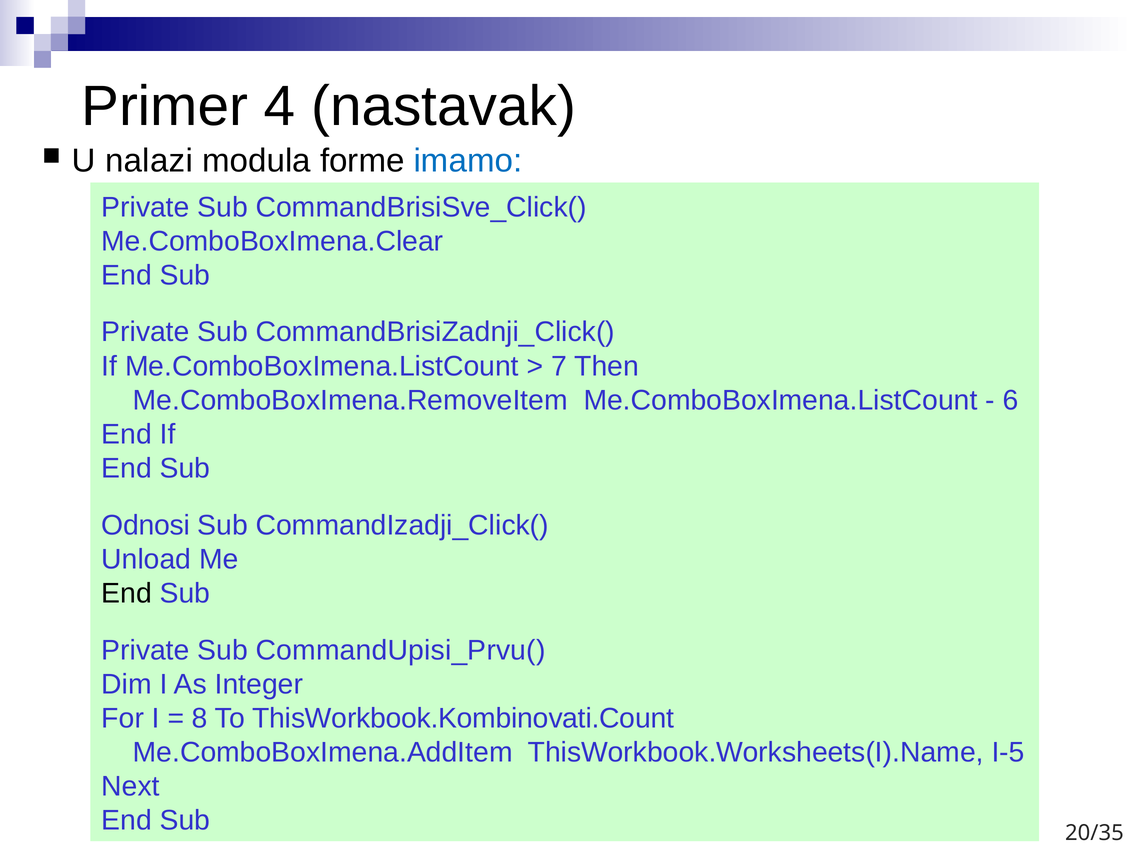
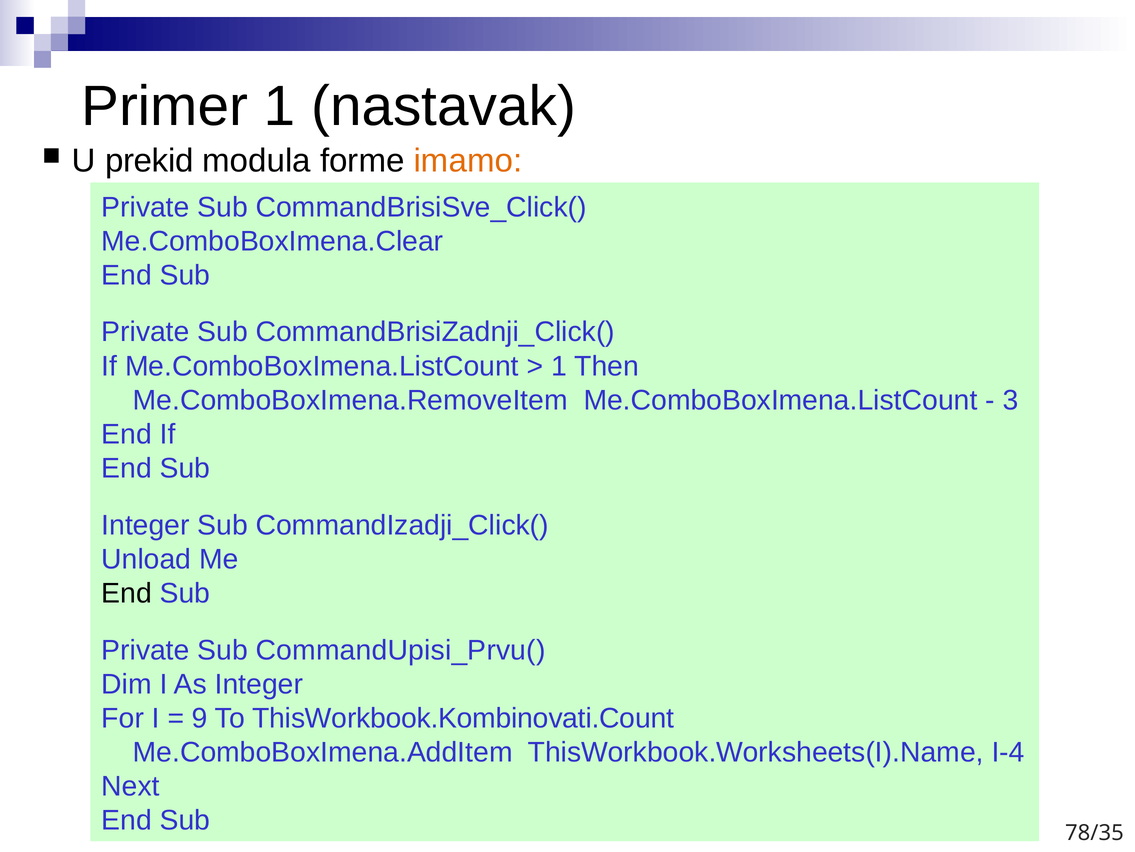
Primer 4: 4 -> 1 (280, 107)
nalazi: nalazi -> prekid (149, 161)
imamo colour: blue -> orange (468, 161)
7: 7 -> 1 (559, 366)
6: 6 -> 3 (1010, 400)
Odnosi: Odnosi -> Integer (146, 525)
8: 8 -> 9 (200, 718)
I-5: I-5 -> I-4 (1008, 752)
20/35: 20/35 -> 78/35 (1094, 832)
